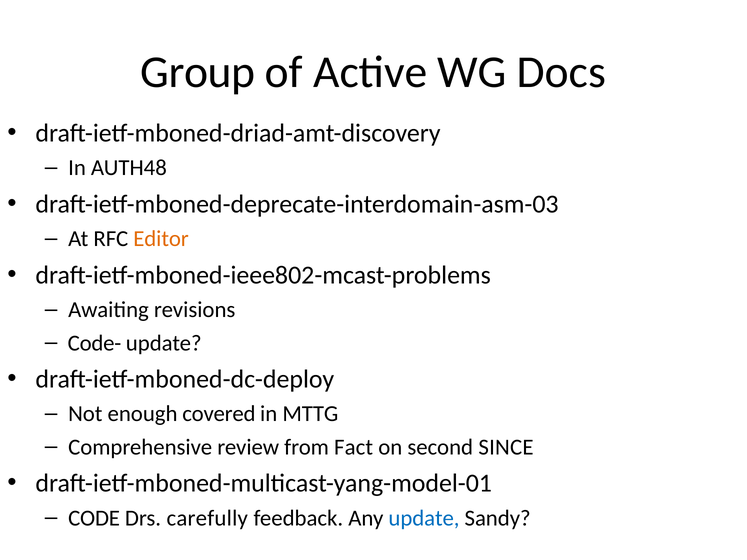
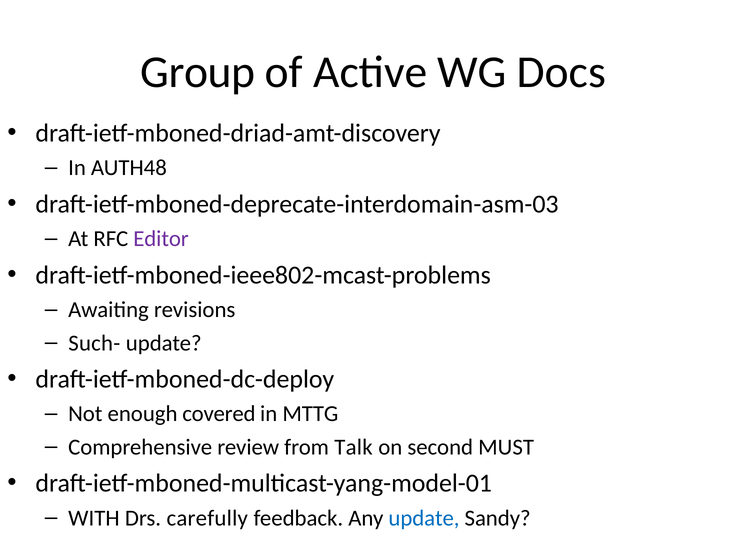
Editor colour: orange -> purple (161, 239)
Code-: Code- -> Such- (94, 343)
Fact: Fact -> Talk (354, 447)
SINCE: SINCE -> MUST (506, 447)
CODE: CODE -> WITH (94, 518)
